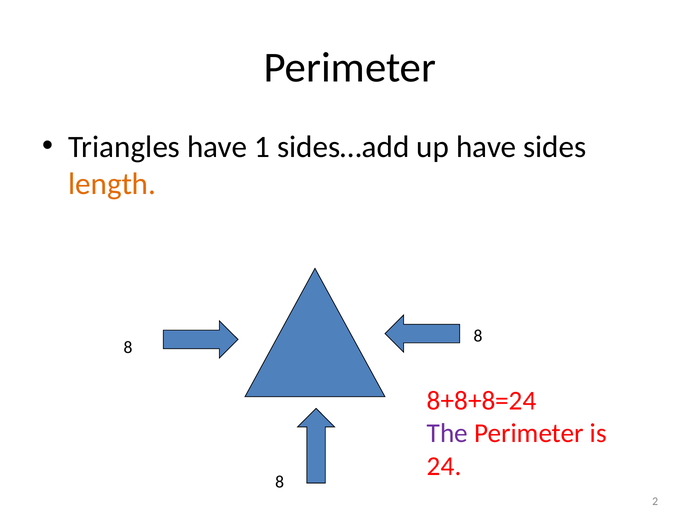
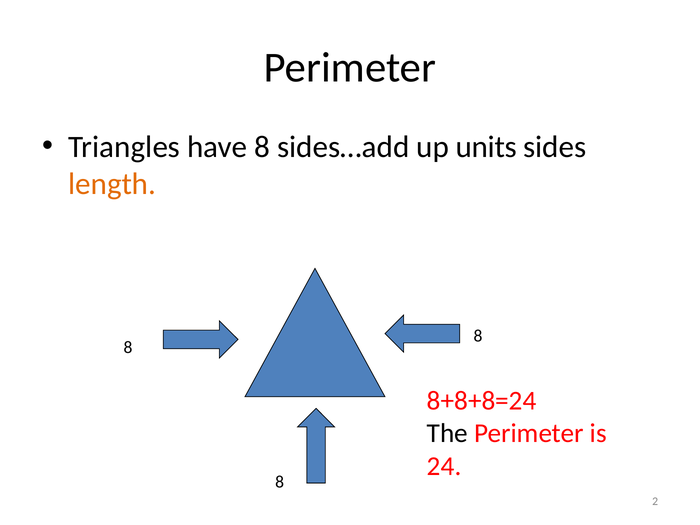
have 1: 1 -> 8 (262, 147)
up have: have -> units (486, 147)
The colour: purple -> black (447, 434)
